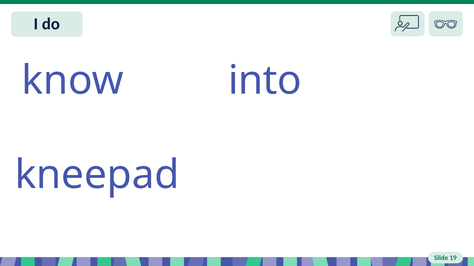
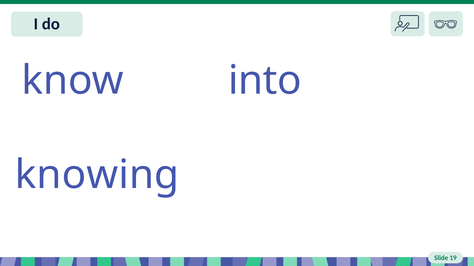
kneepad: kneepad -> knowing (97, 175)
